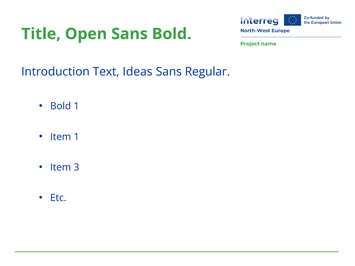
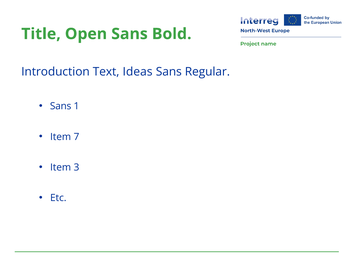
Bold: Bold -> Sans (61, 106)
Item 1: 1 -> 7 (76, 137)
